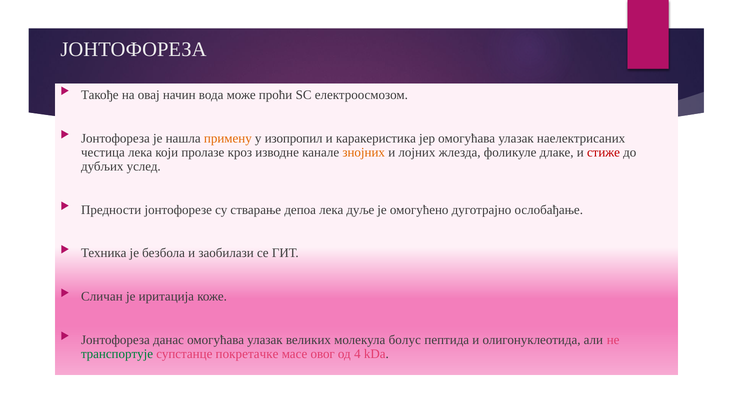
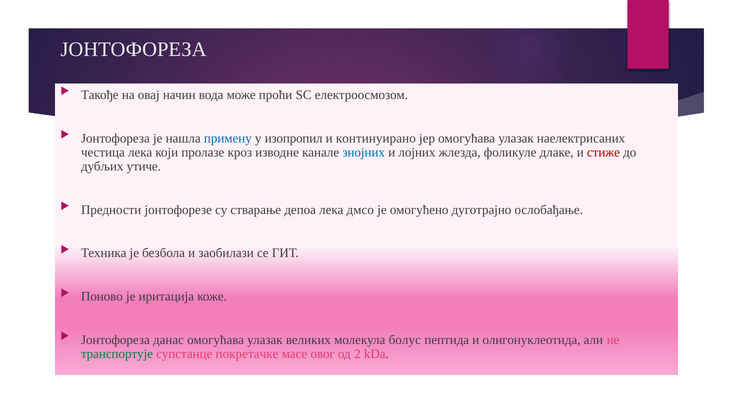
примену colour: orange -> blue (228, 138)
каракеристика: каракеристика -> континуирано (376, 138)
знојних colour: orange -> blue (364, 152)
услед: услед -> утиче (144, 166)
дуље: дуље -> дмсо (360, 209)
Сличан: Сличан -> Поново (102, 296)
4: 4 -> 2 (357, 353)
